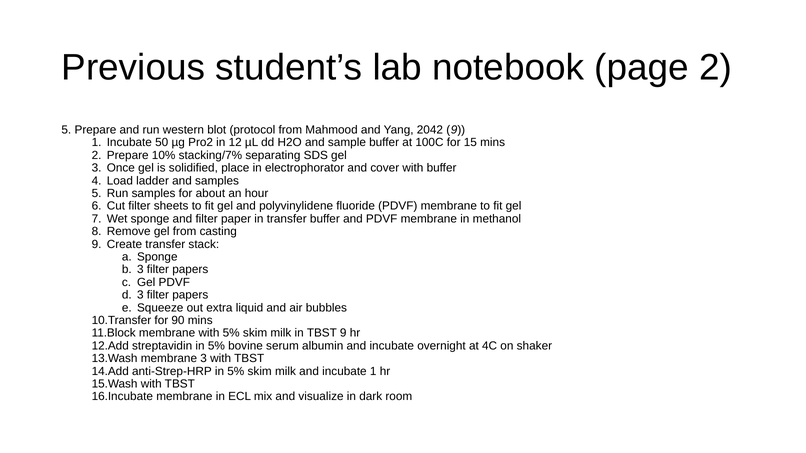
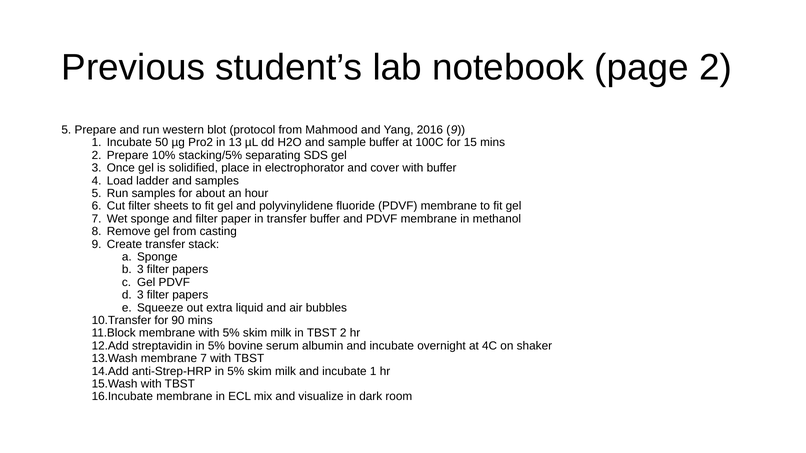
2042: 2042 -> 2016 (430, 130)
12: 12 -> 13 (235, 143)
stacking/7%: stacking/7% -> stacking/5% (210, 155)
TBST 9: 9 -> 2 (343, 333)
membrane 3: 3 -> 7 (204, 359)
